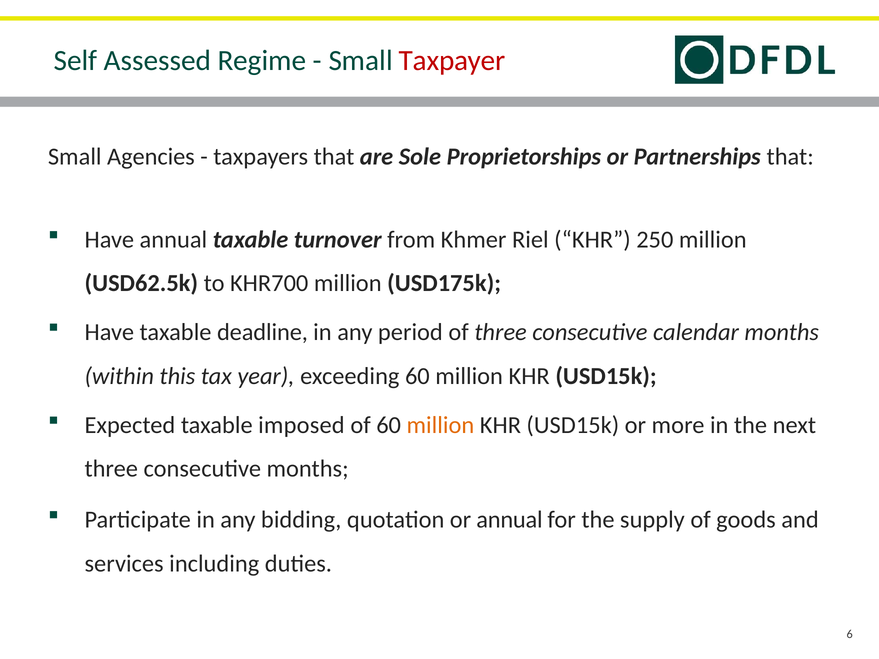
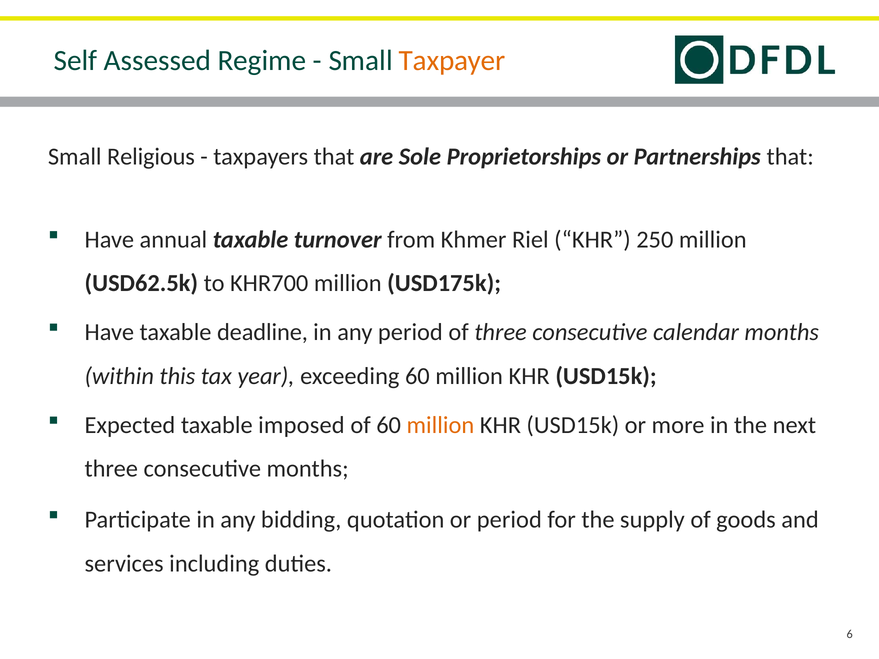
Taxpayer colour: red -> orange (452, 61)
Agencies: Agencies -> Religious (151, 157)
or annual: annual -> period (509, 520)
